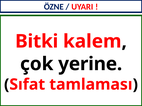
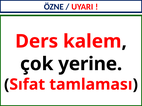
Bitki: Bitki -> Ders (37, 42)
